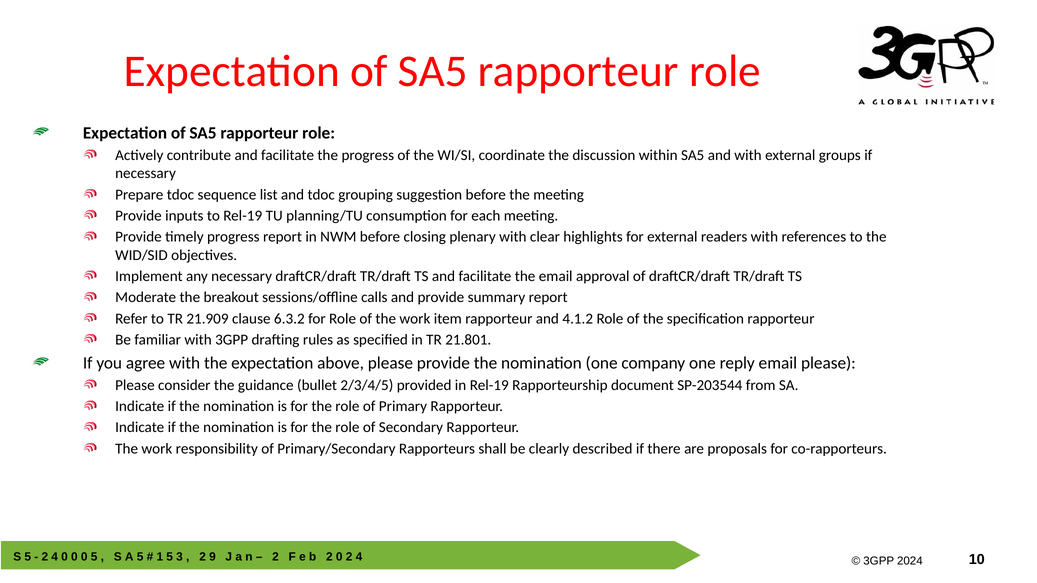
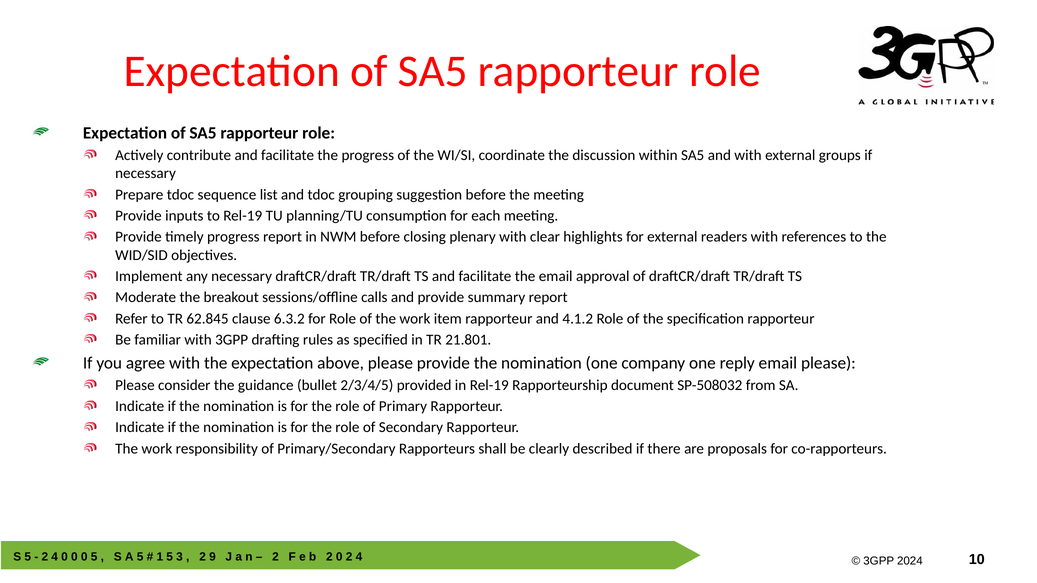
21.909: 21.909 -> 62.845 (207, 319)
SP-203544: SP-203544 -> SP-508032 (710, 385)
